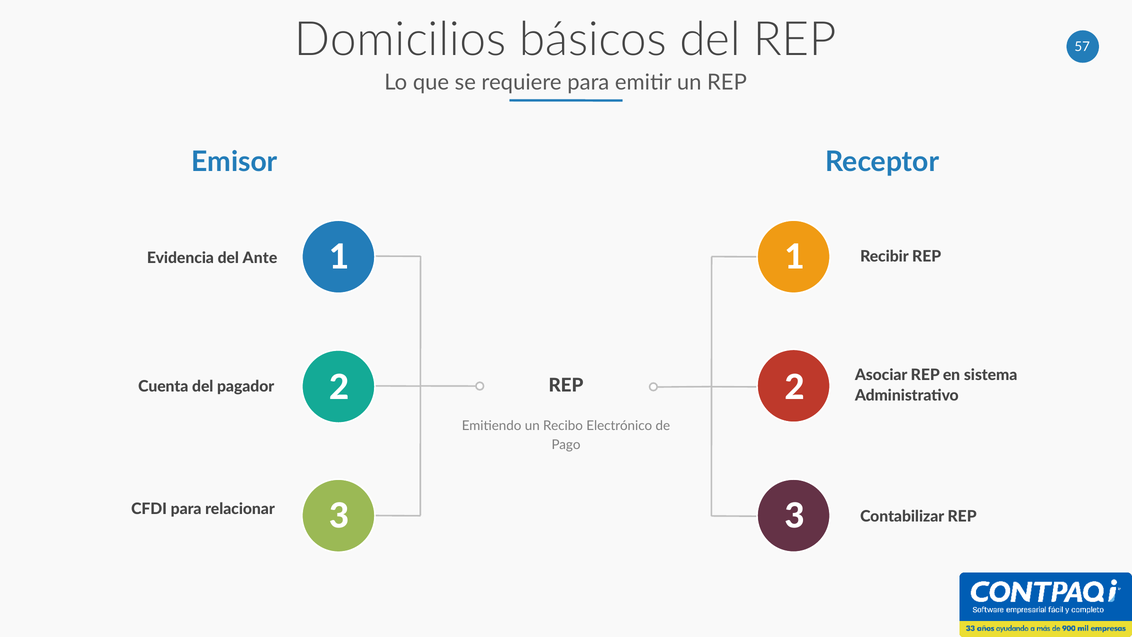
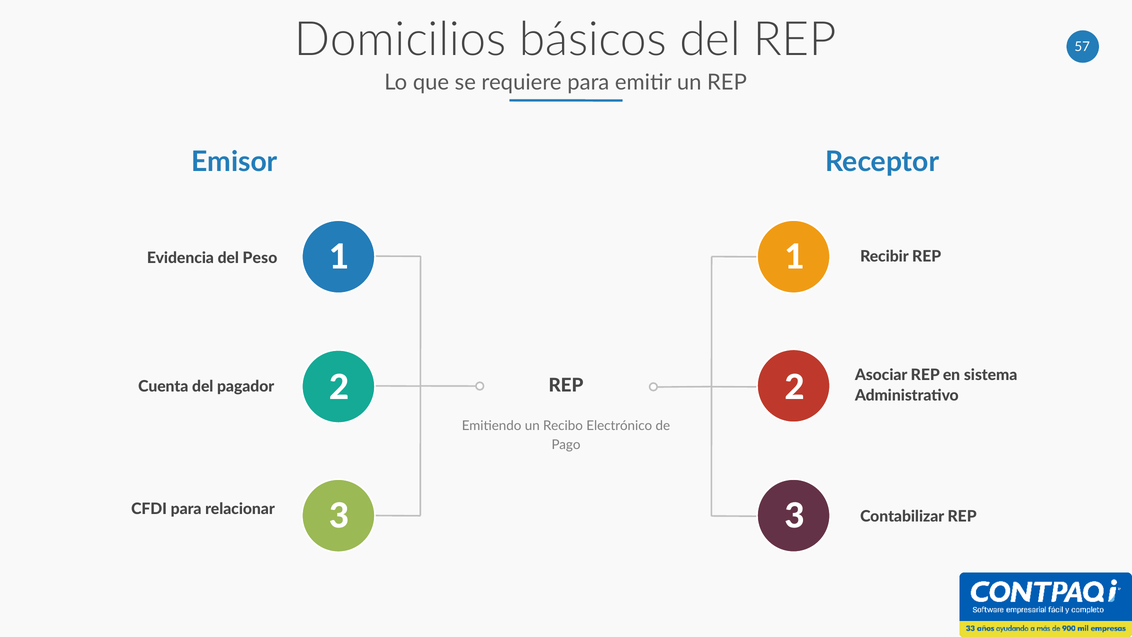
Ante: Ante -> Peso (260, 258)
